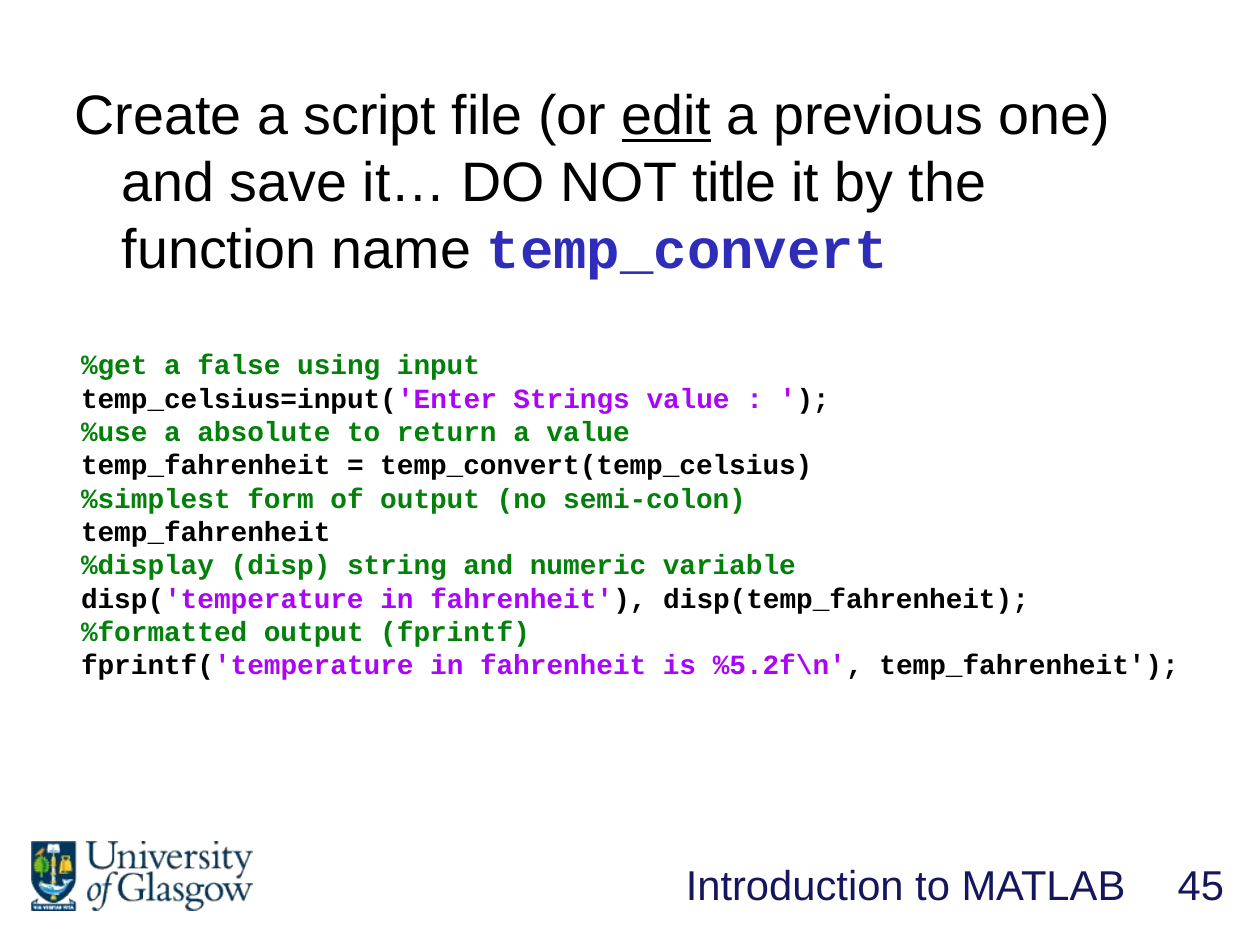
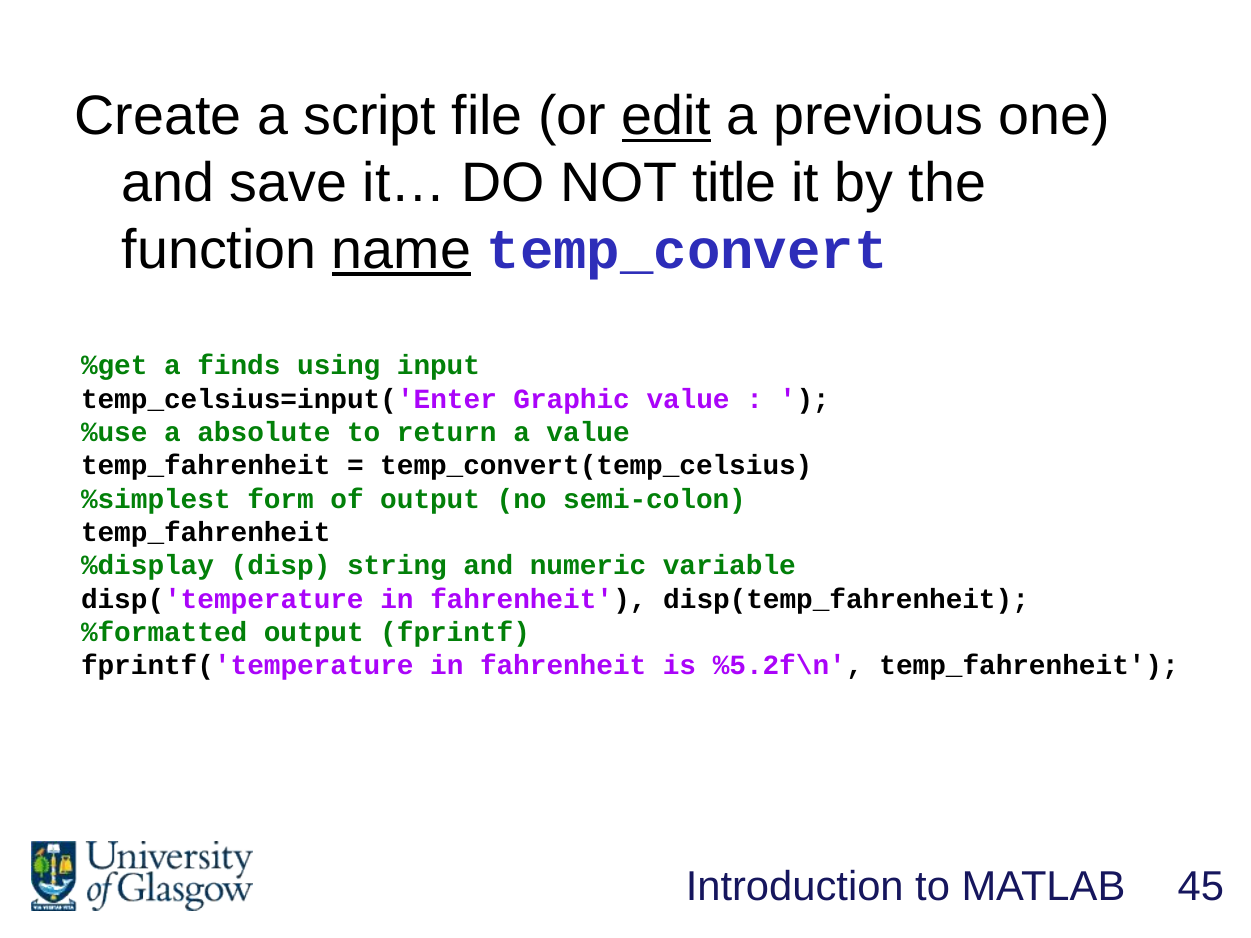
name underline: none -> present (401, 250)
false: false -> finds (239, 366)
Strings: Strings -> Graphic (572, 399)
